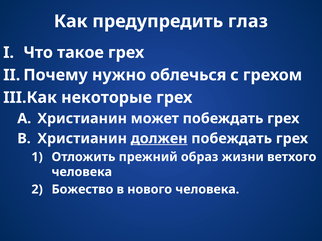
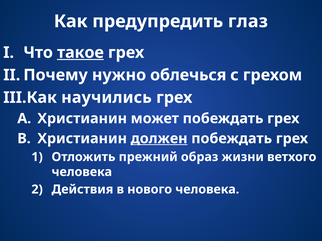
такое underline: none -> present (80, 53)
некоторые: некоторые -> научились (106, 98)
Божество: Божество -> Действия (82, 190)
